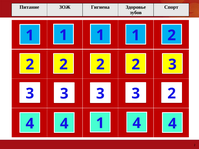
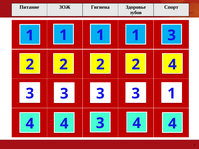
1 2: 2 -> 3 (172, 35)
2 2 2 3: 3 -> 4 (172, 65)
3 2: 2 -> 1 (172, 94)
1: 1 -> 3 (100, 123)
